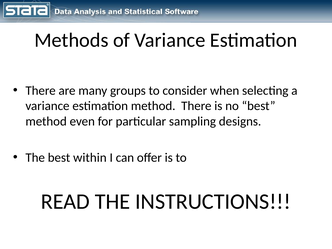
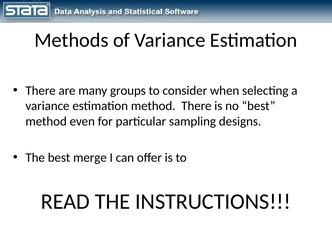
within: within -> merge (90, 158)
